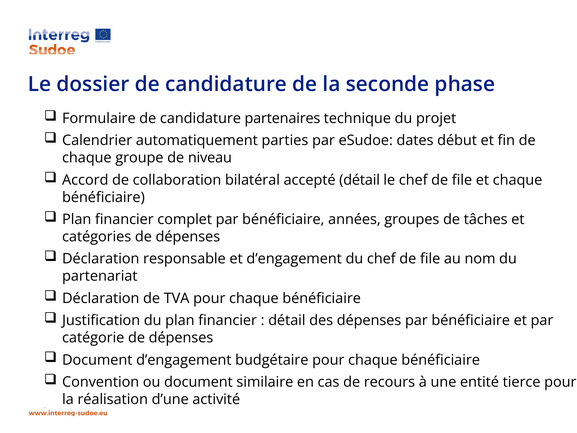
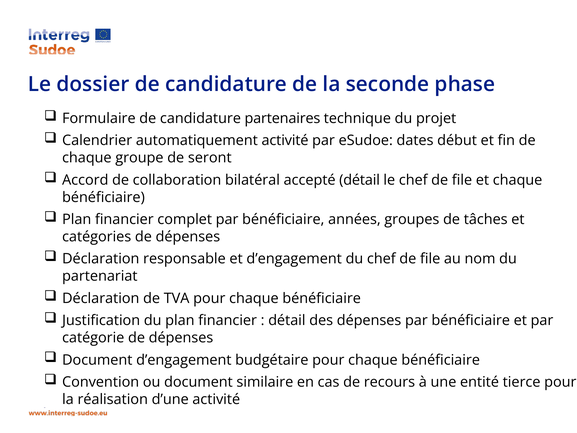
automatiquement parties: parties -> activité (285, 140)
niveau: niveau -> seront (210, 158)
